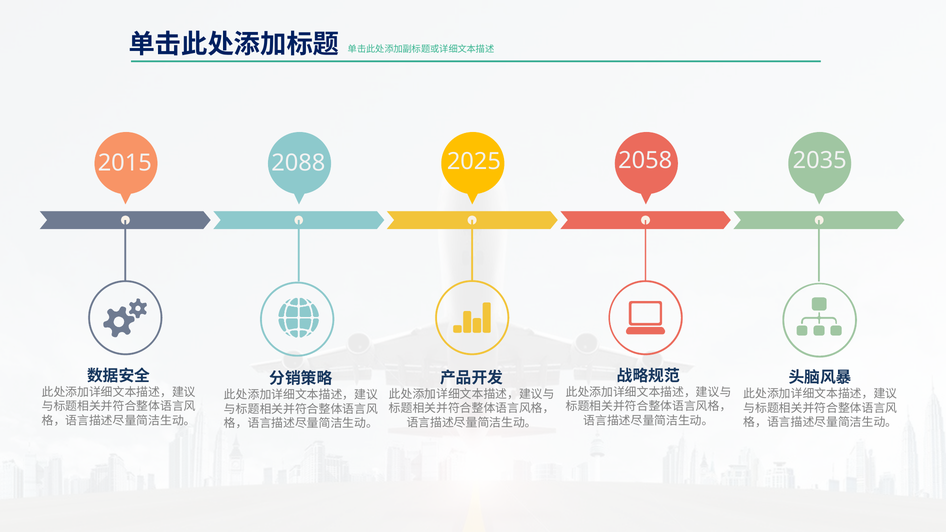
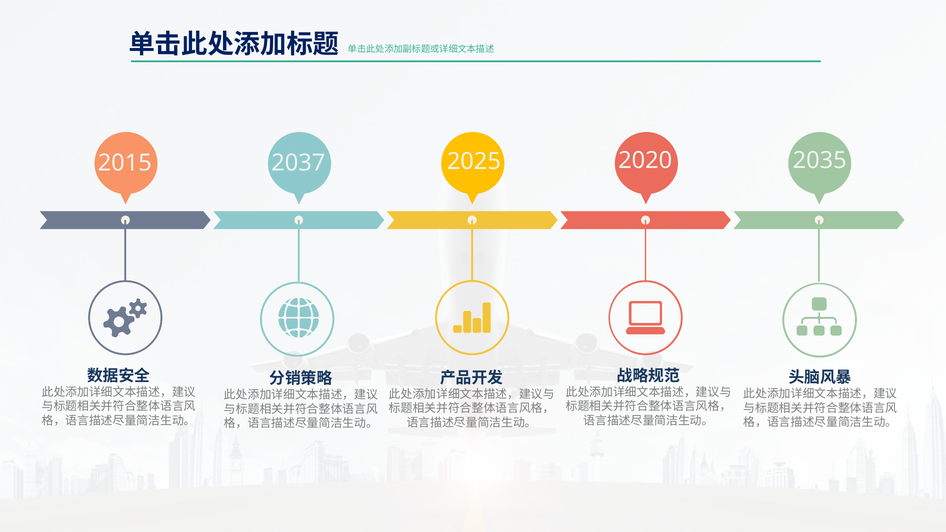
2088: 2088 -> 2037 (298, 163)
2058: 2058 -> 2020 (645, 160)
